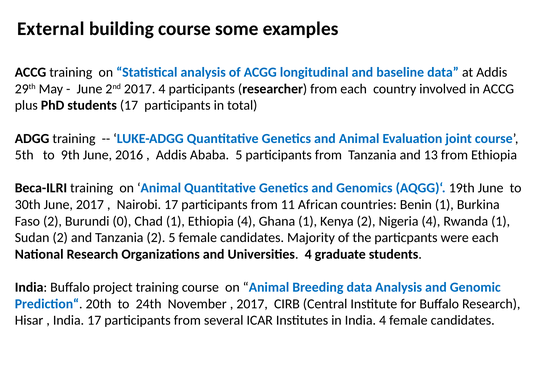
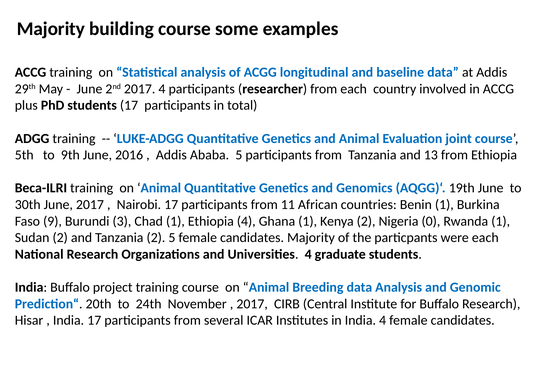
External: External -> Majority (51, 29)
Faso 2: 2 -> 9 (53, 221)
0: 0 -> 3 (122, 221)
Nigeria 4: 4 -> 0 (431, 221)
